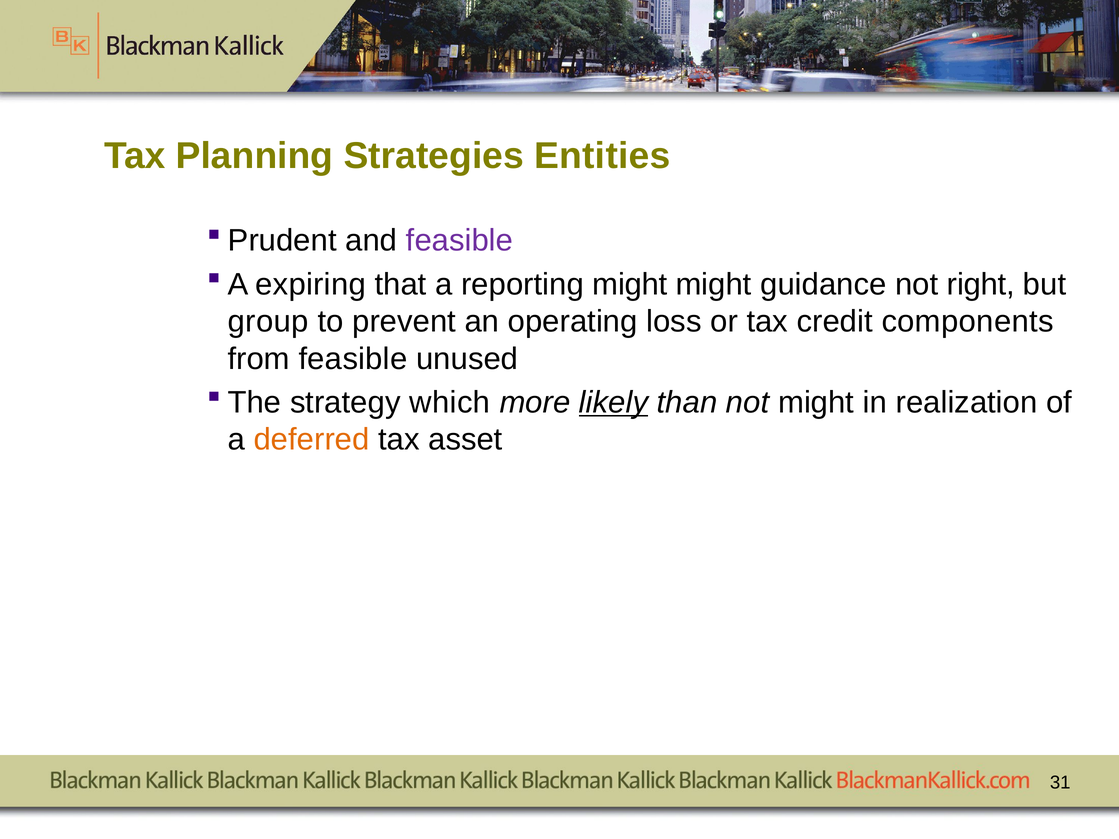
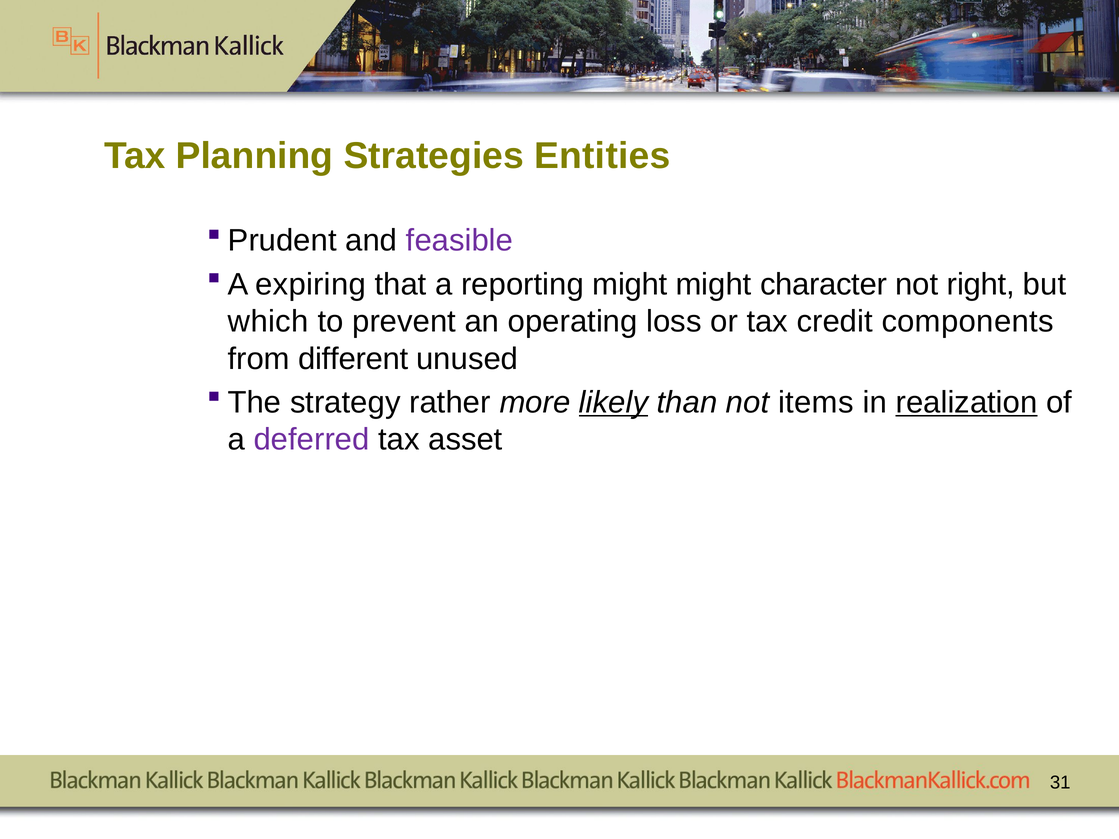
guidance: guidance -> character (824, 284)
group: group -> which (268, 322)
from feasible: feasible -> different (353, 359)
which: which -> rather (450, 402)
not might: might -> items (816, 402)
realization underline: none -> present (967, 402)
deferred colour: orange -> purple (312, 440)
